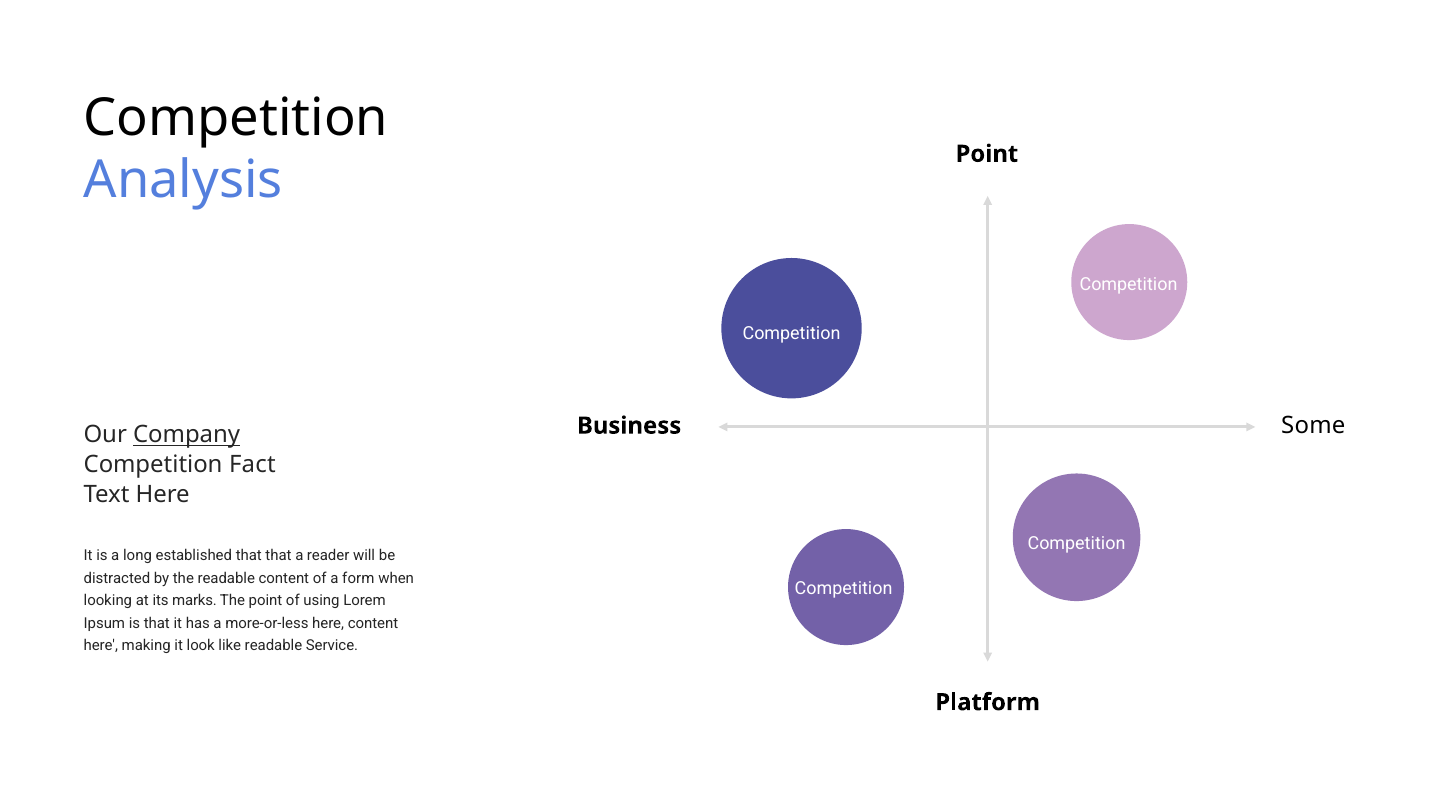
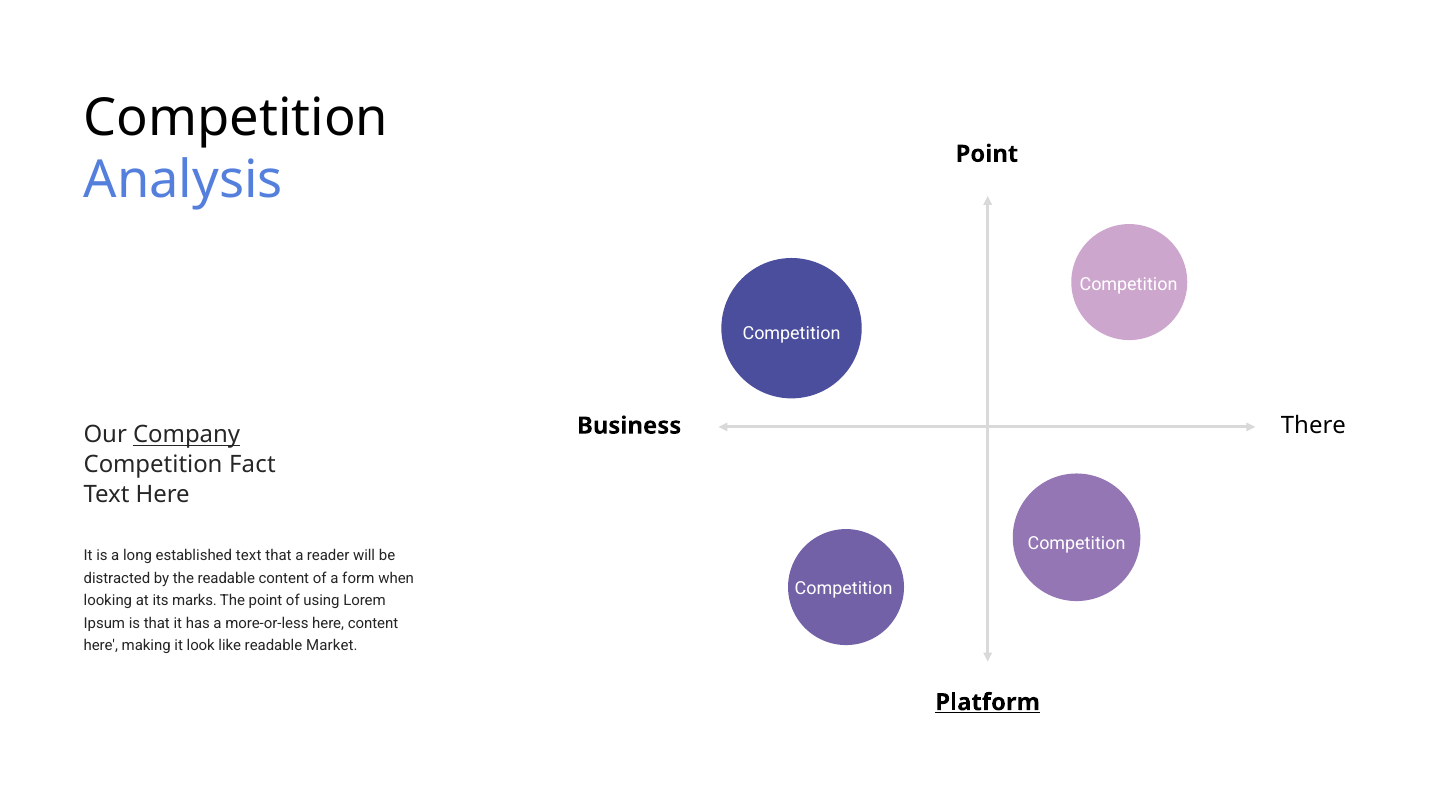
Some: Some -> There (1313, 426)
established that: that -> text (249, 556)
Service: Service -> Market (332, 646)
Platform underline: none -> present (988, 702)
